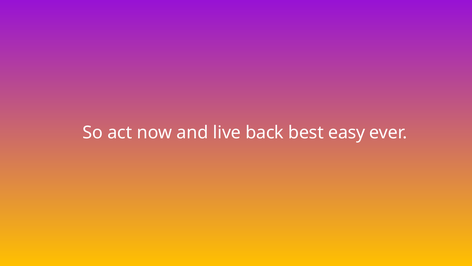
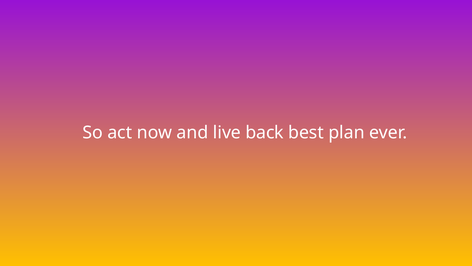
easy: easy -> plan (347, 132)
